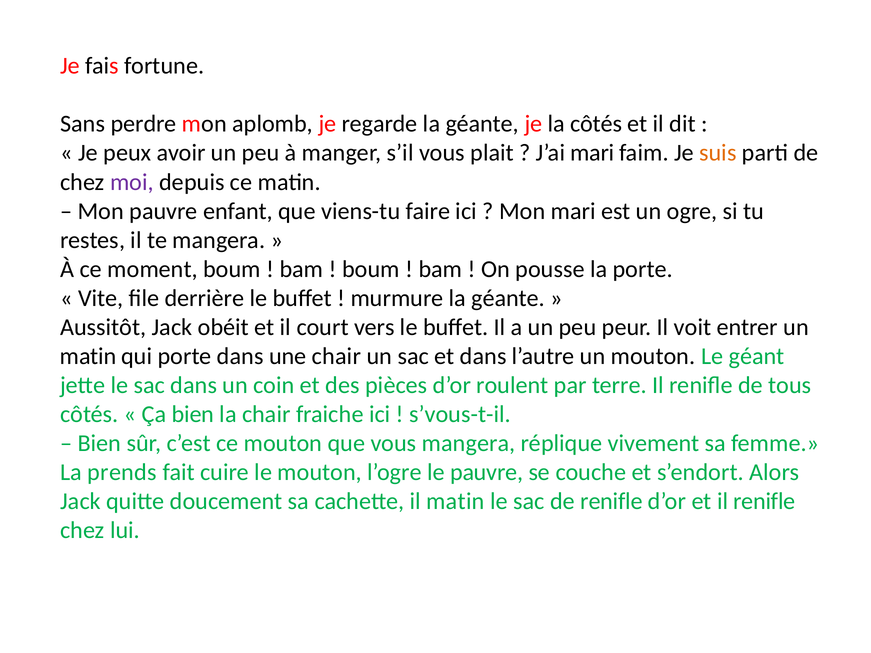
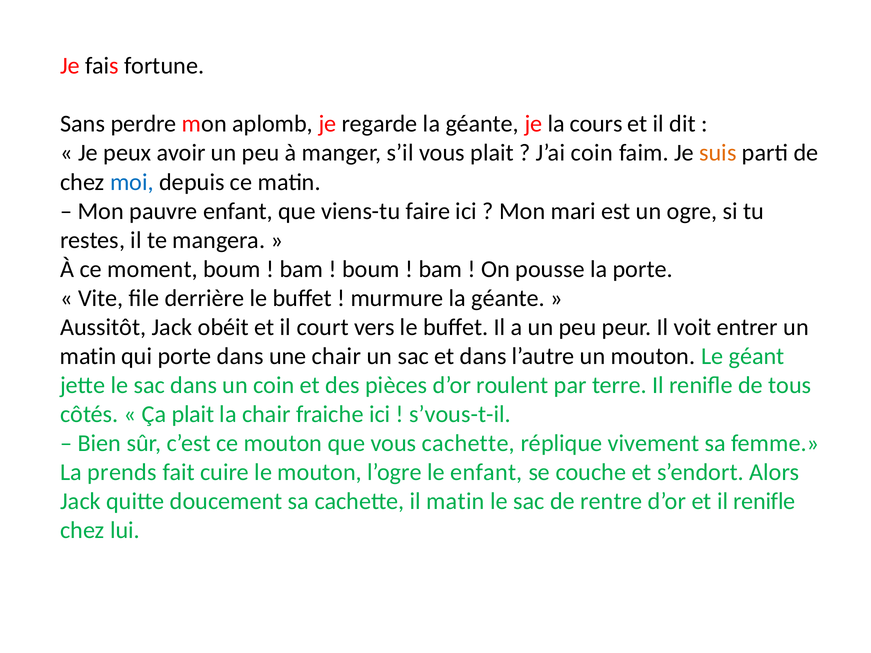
la côtés: côtés -> cours (596, 124)
J’ai mari: mari -> coin (592, 153)
moi colour: purple -> blue (132, 182)
Ça bien: bien -> plait (193, 414)
vous mangera: mangera -> cachette (468, 443)
le pauvre: pauvre -> enfant (486, 473)
de renifle: renifle -> rentre (611, 502)
